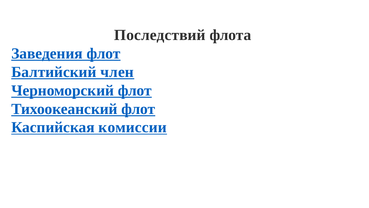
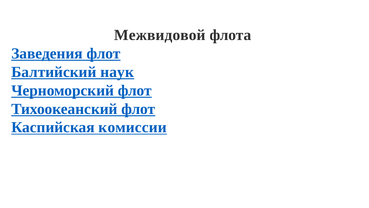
Последствий: Последствий -> Межвидовой (160, 35)
член: член -> наук (117, 72)
